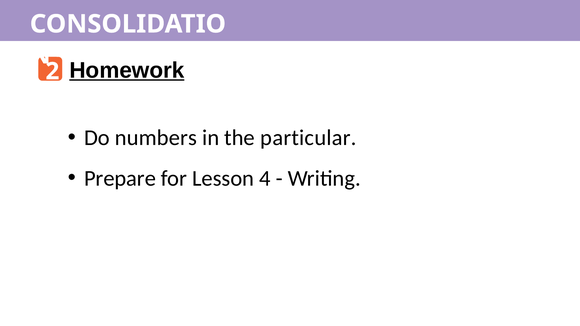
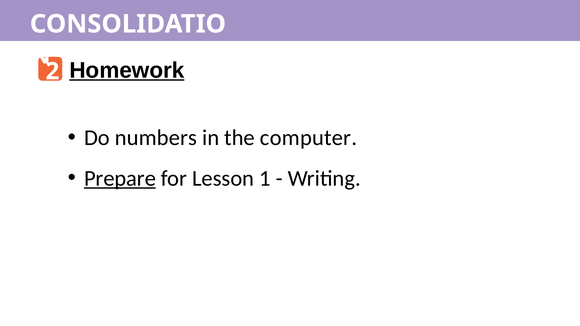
particular: particular -> computer (308, 138)
Prepare underline: none -> present (120, 179)
4: 4 -> 1 (265, 179)
